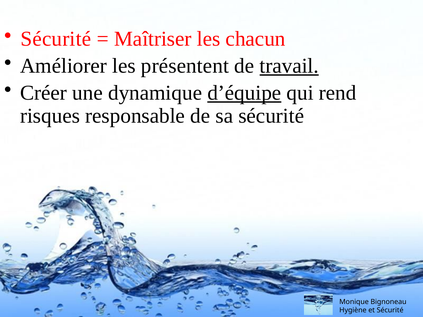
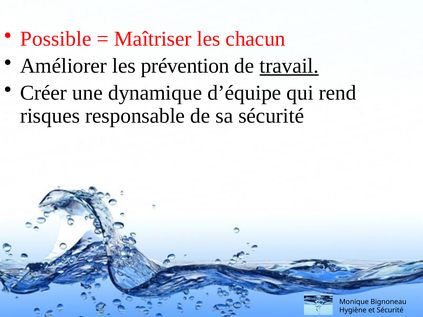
Sécurité: Sécurité -> Possible (56, 39)
présentent: présentent -> prévention (185, 66)
d’équipe underline: present -> none (244, 93)
